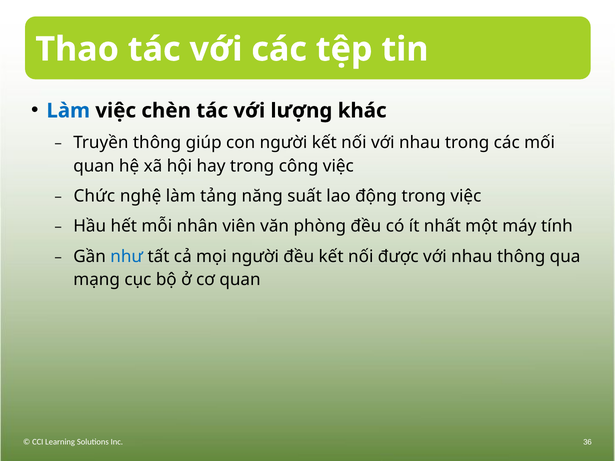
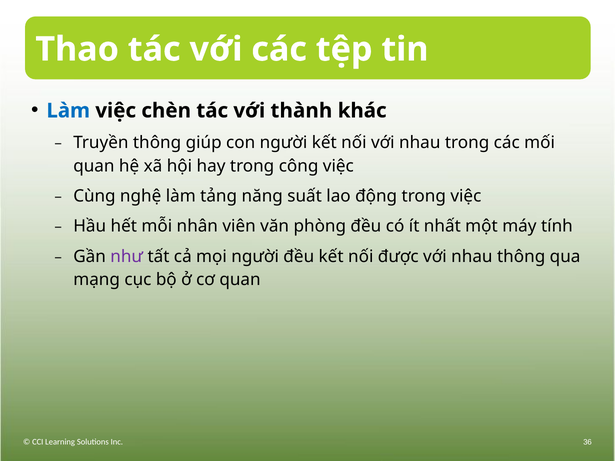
lượng: lượng -> thành (301, 111)
Chức: Chức -> Cùng (94, 196)
như colour: blue -> purple (127, 257)
